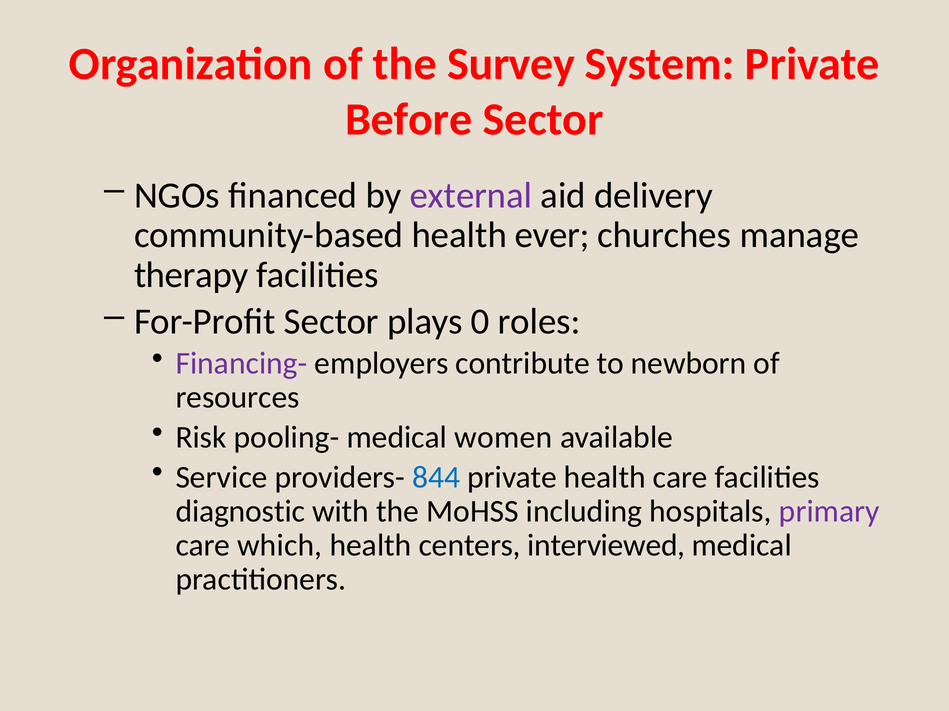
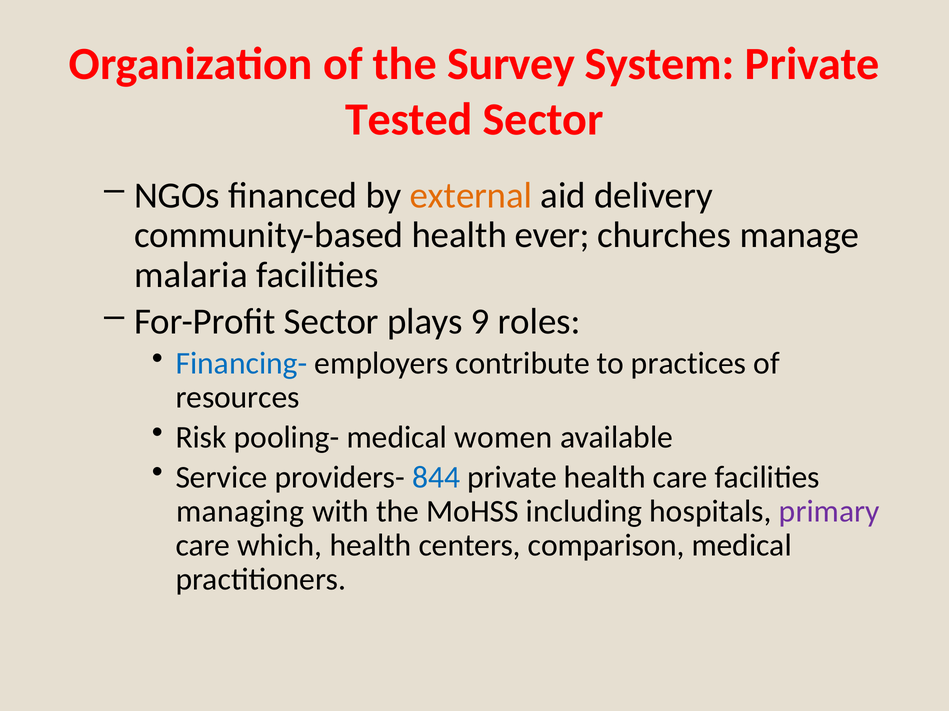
Before: Before -> Tested (409, 120)
external colour: purple -> orange (471, 196)
therapy: therapy -> malaria (191, 275)
0: 0 -> 9 (480, 322)
Financing- colour: purple -> blue (241, 364)
newborn: newborn -> practices (689, 364)
diagnostic: diagnostic -> managing (240, 512)
interviewed: interviewed -> comparison (606, 546)
